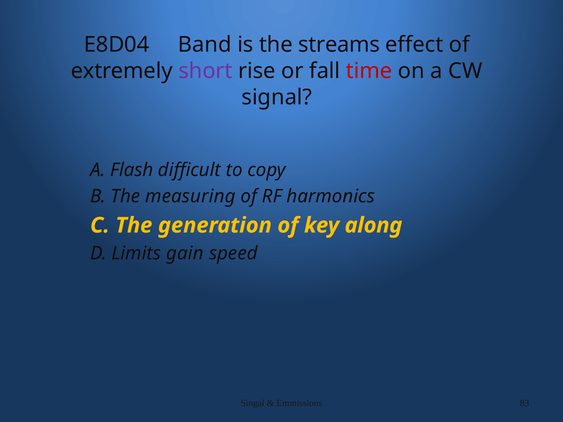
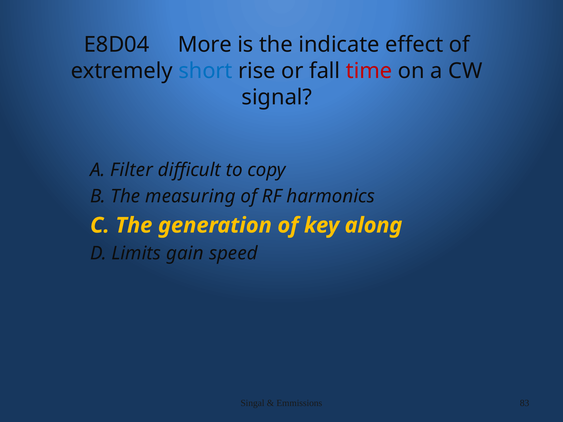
Band: Band -> More (205, 45)
streams: streams -> indicate (339, 45)
short colour: purple -> blue (205, 71)
Flash: Flash -> Filter (132, 170)
